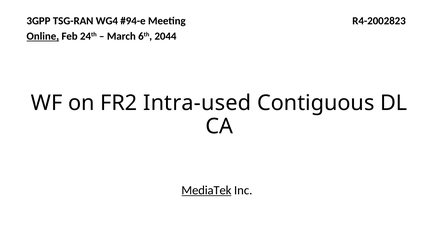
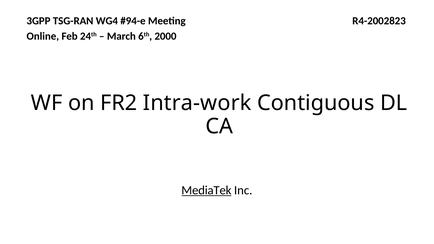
Online underline: present -> none (43, 36)
2044: 2044 -> 2000 (165, 36)
Intra-used: Intra-used -> Intra-work (197, 103)
